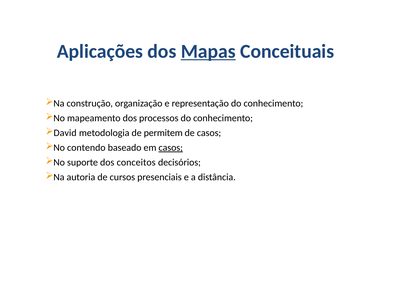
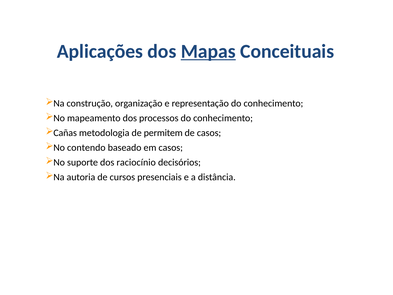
David: David -> Cañas (65, 133)
casos underline: present -> none (171, 148)
conceitos: conceitos -> raciocínio (136, 162)
